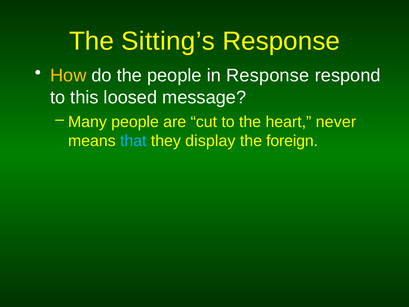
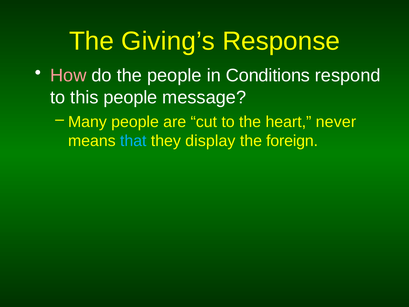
Sitting’s: Sitting’s -> Giving’s (168, 41)
How colour: yellow -> pink (68, 76)
in Response: Response -> Conditions (268, 76)
this loosed: loosed -> people (130, 97)
